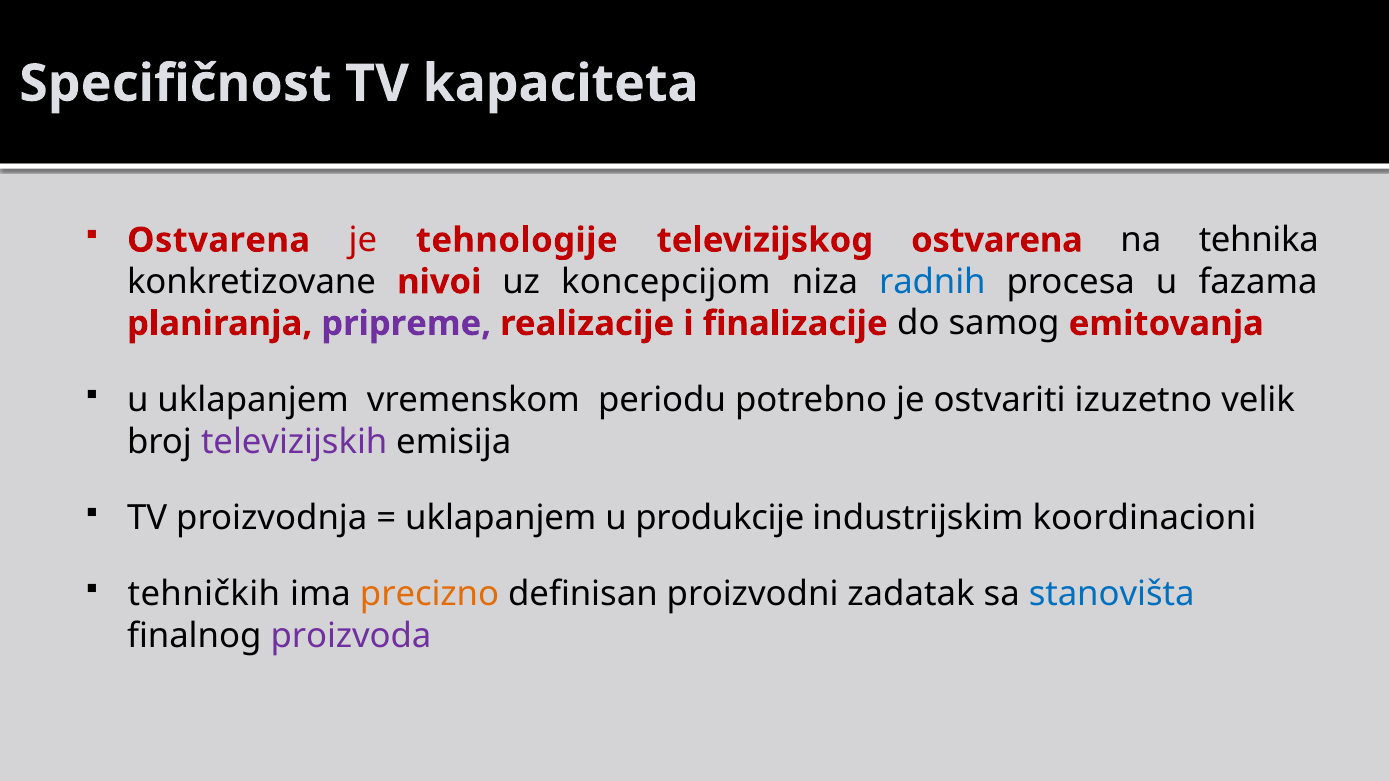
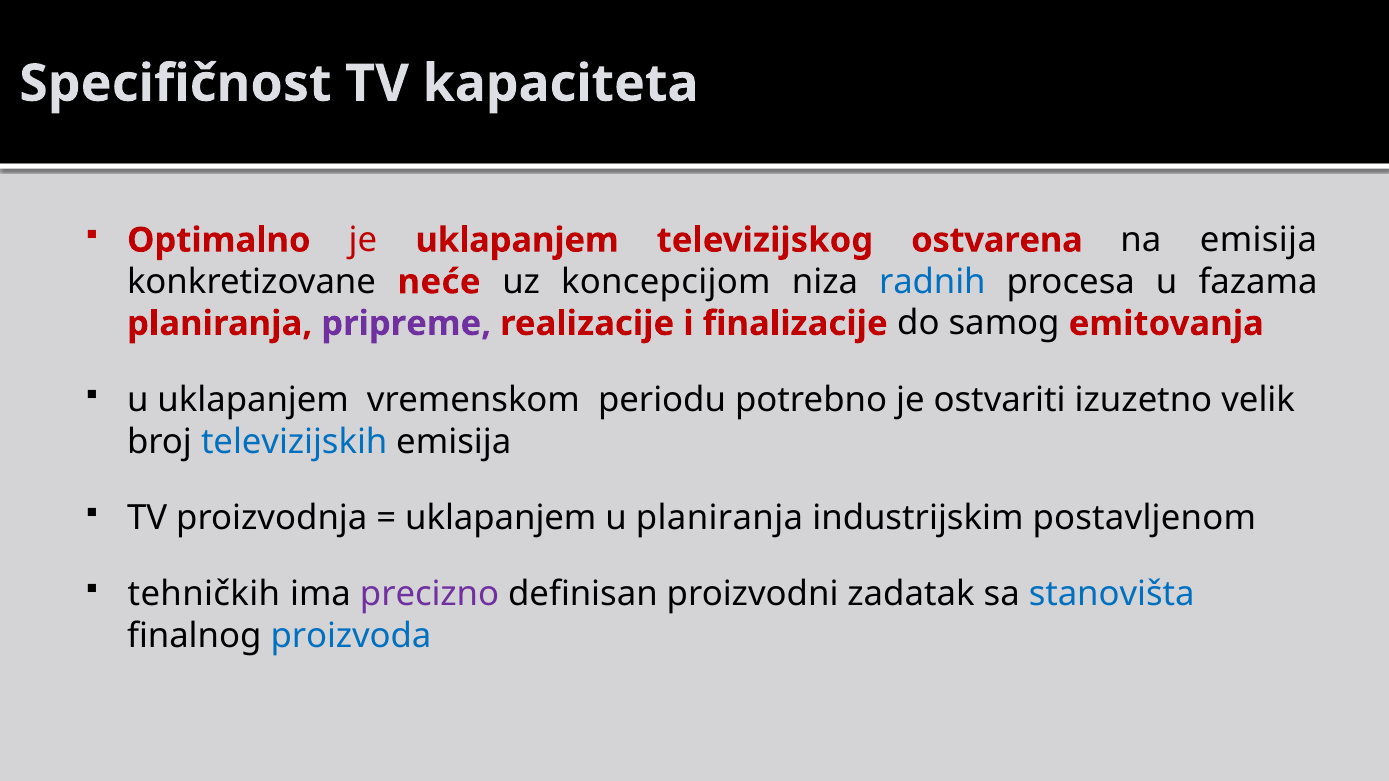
Ostvarena: Ostvarena -> Optimalno (219, 240)
je tehnologije: tehnologije -> uklapanjem (517, 240)
na tehnika: tehnika -> emisija (1258, 240)
nivoi: nivoi -> neće (439, 282)
televizijskih colour: purple -> blue (294, 442)
u produkcije: produkcije -> planiranja (719, 518)
koordinacioni: koordinacioni -> postavljenom (1144, 518)
precizno colour: orange -> purple (430, 595)
proizvoda colour: purple -> blue (351, 636)
